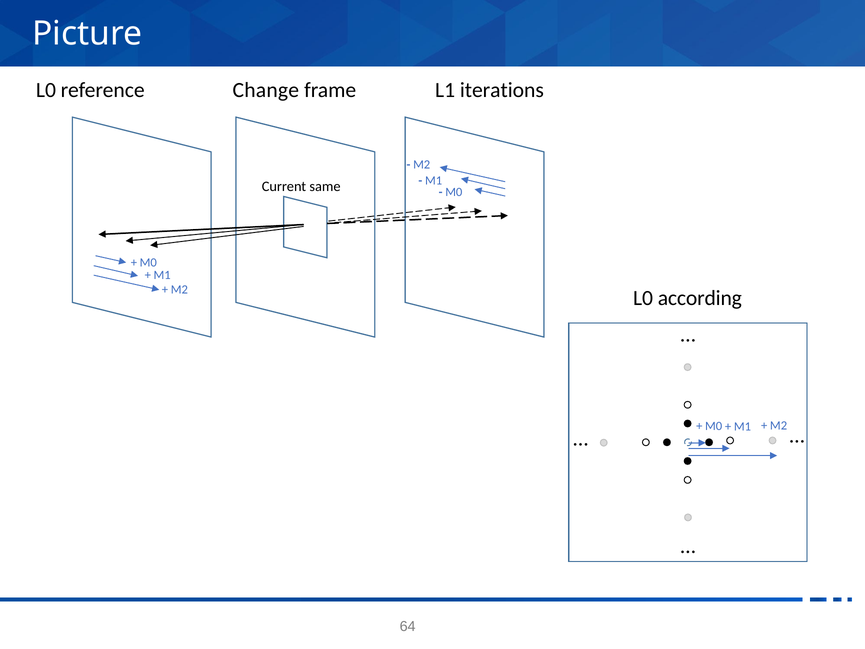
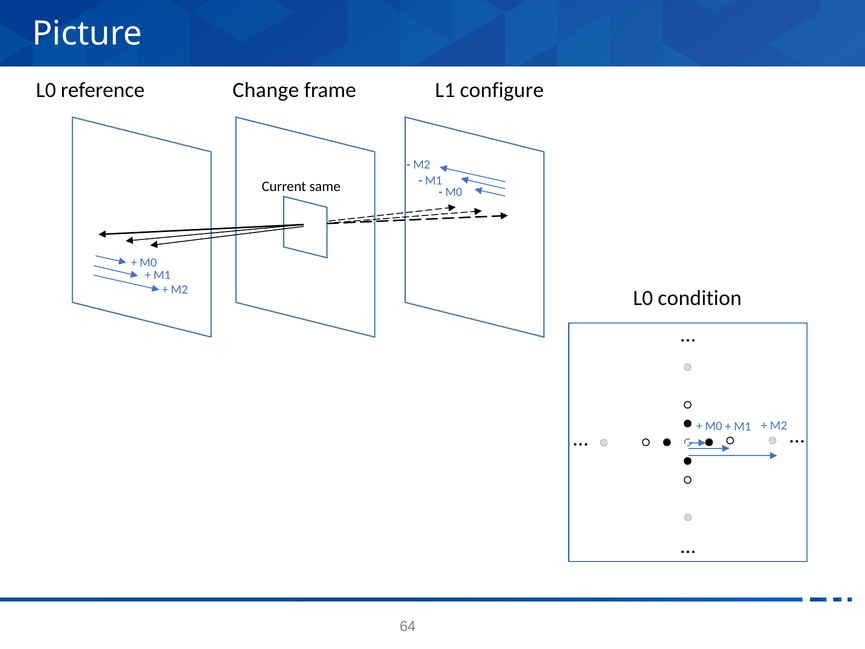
iterations: iterations -> configure (502, 90)
according: according -> condition (700, 298)
